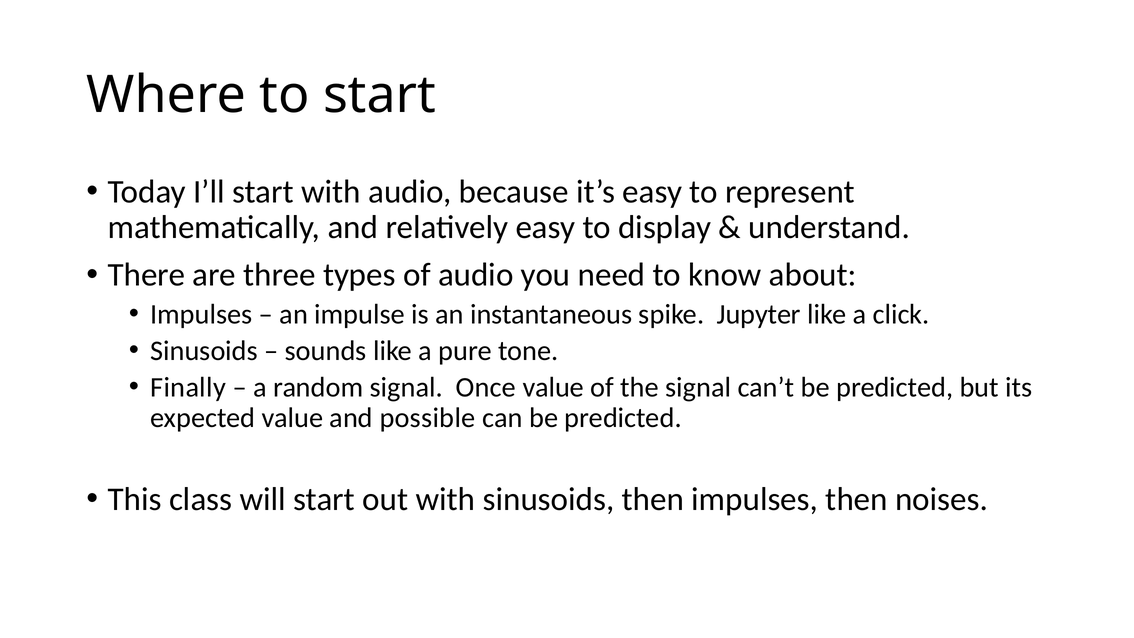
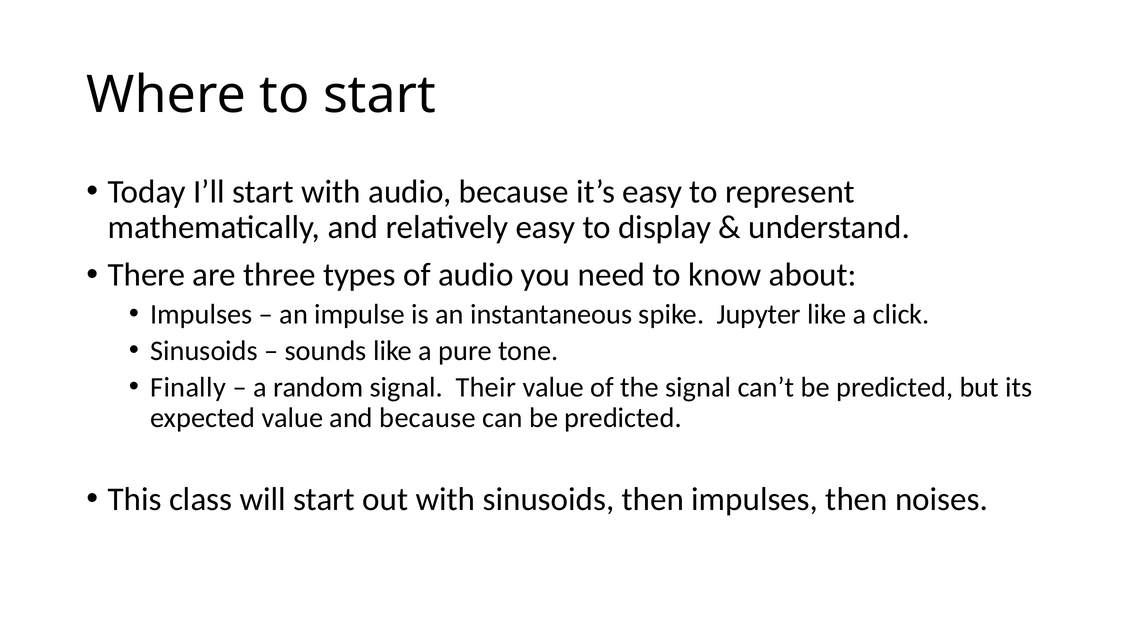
Once: Once -> Their (486, 387)
and possible: possible -> because (428, 418)
